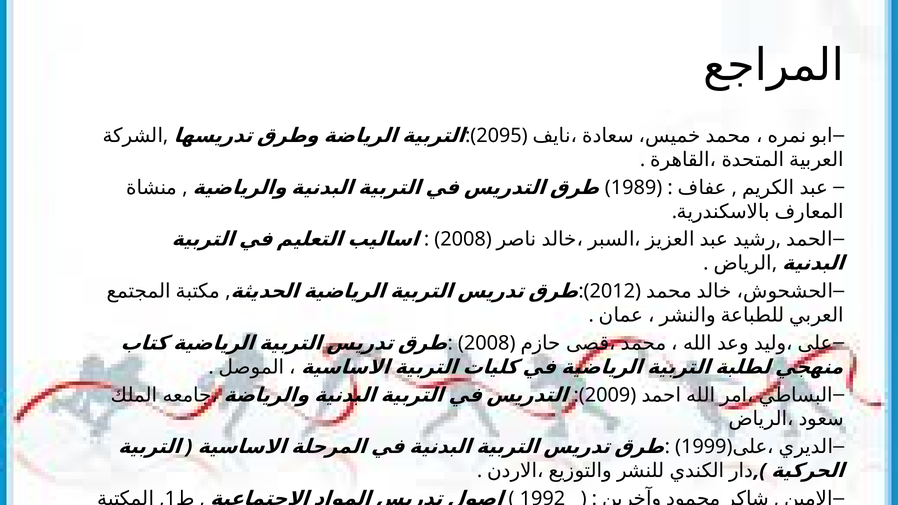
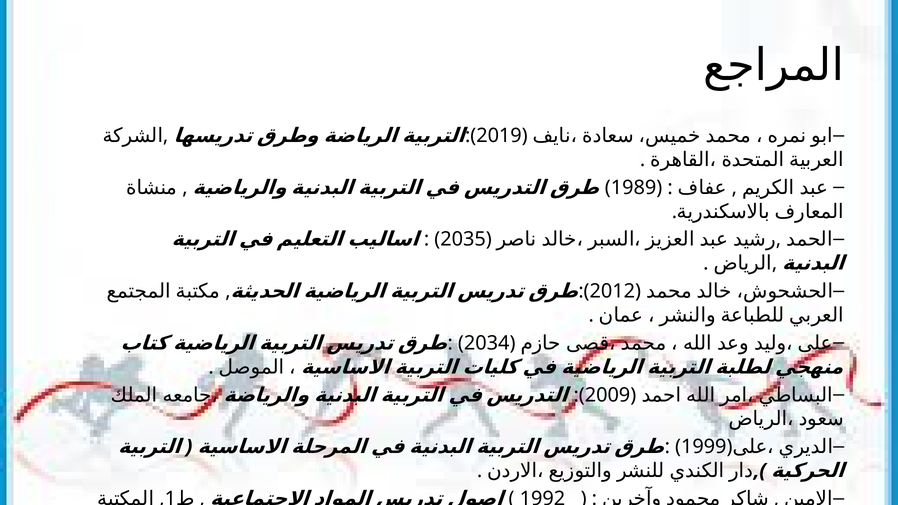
2095: 2095 -> 2019 (499, 136)
2008: 2008 -> 2035 (463, 239)
2008: 2008 -> 2034 (487, 343)
